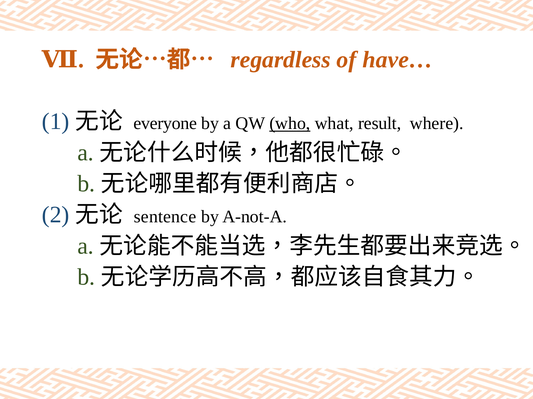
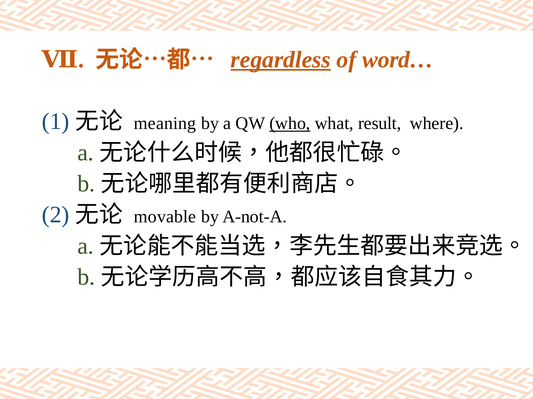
regardless underline: none -> present (281, 60)
have…: have… -> word… (398, 60)
everyone: everyone -> meaning (165, 124)
sentence: sentence -> movable (165, 217)
